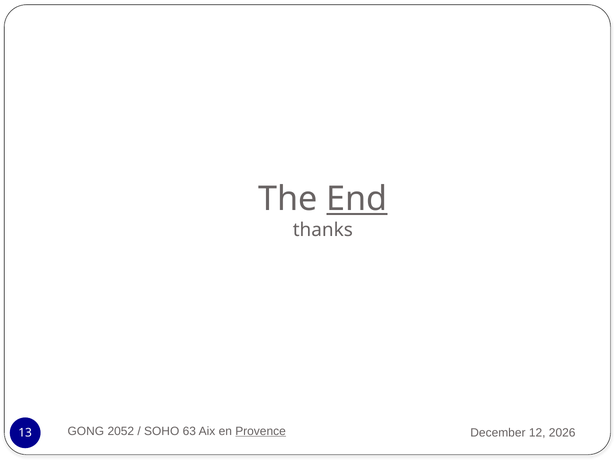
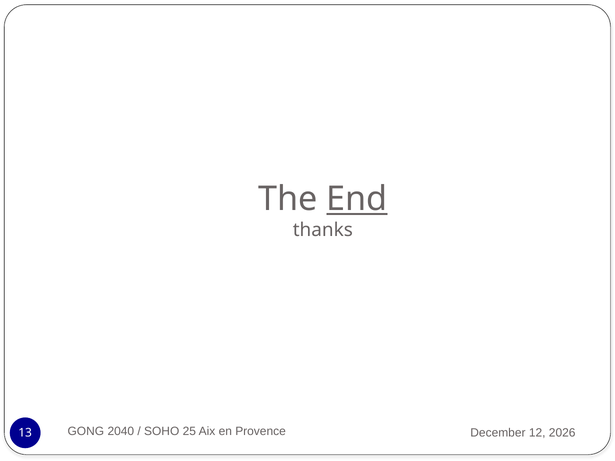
2052: 2052 -> 2040 (121, 431)
63: 63 -> 25 (189, 431)
Provence underline: present -> none (261, 431)
